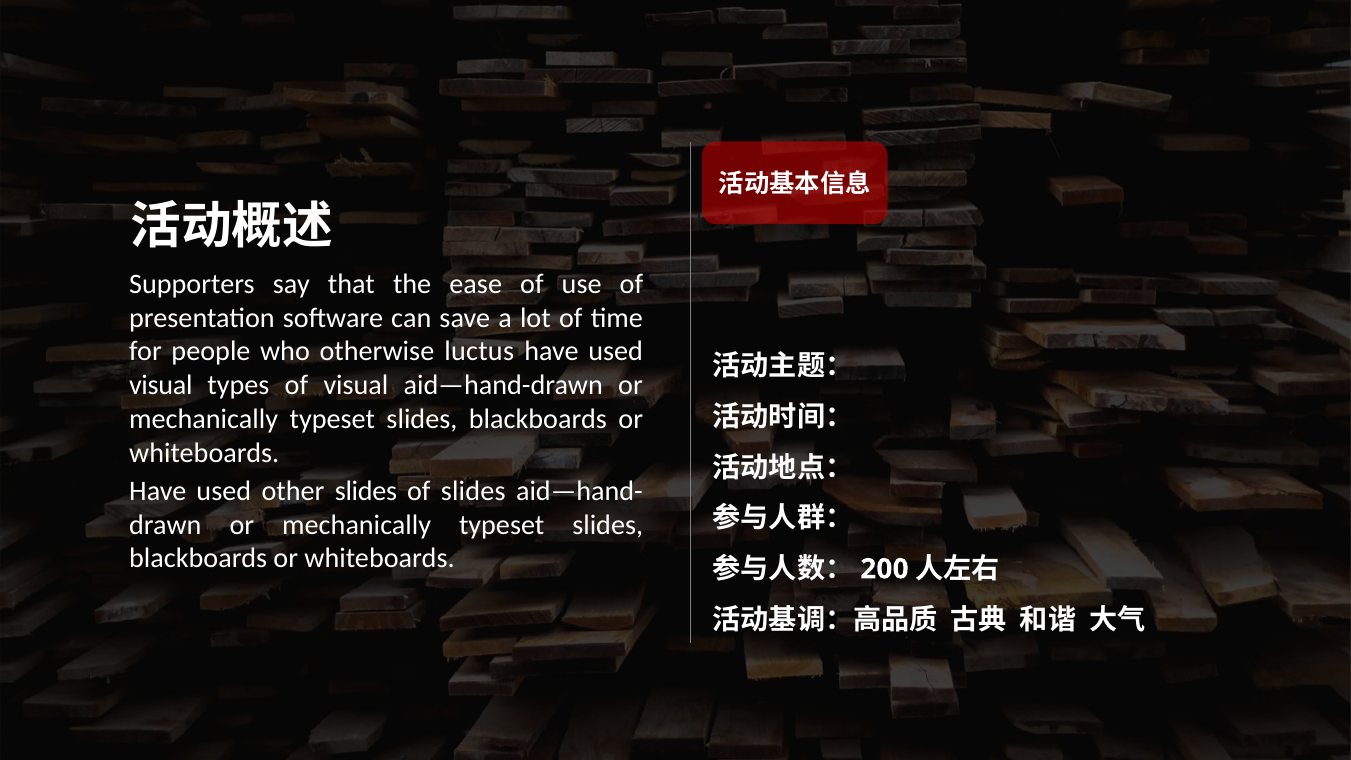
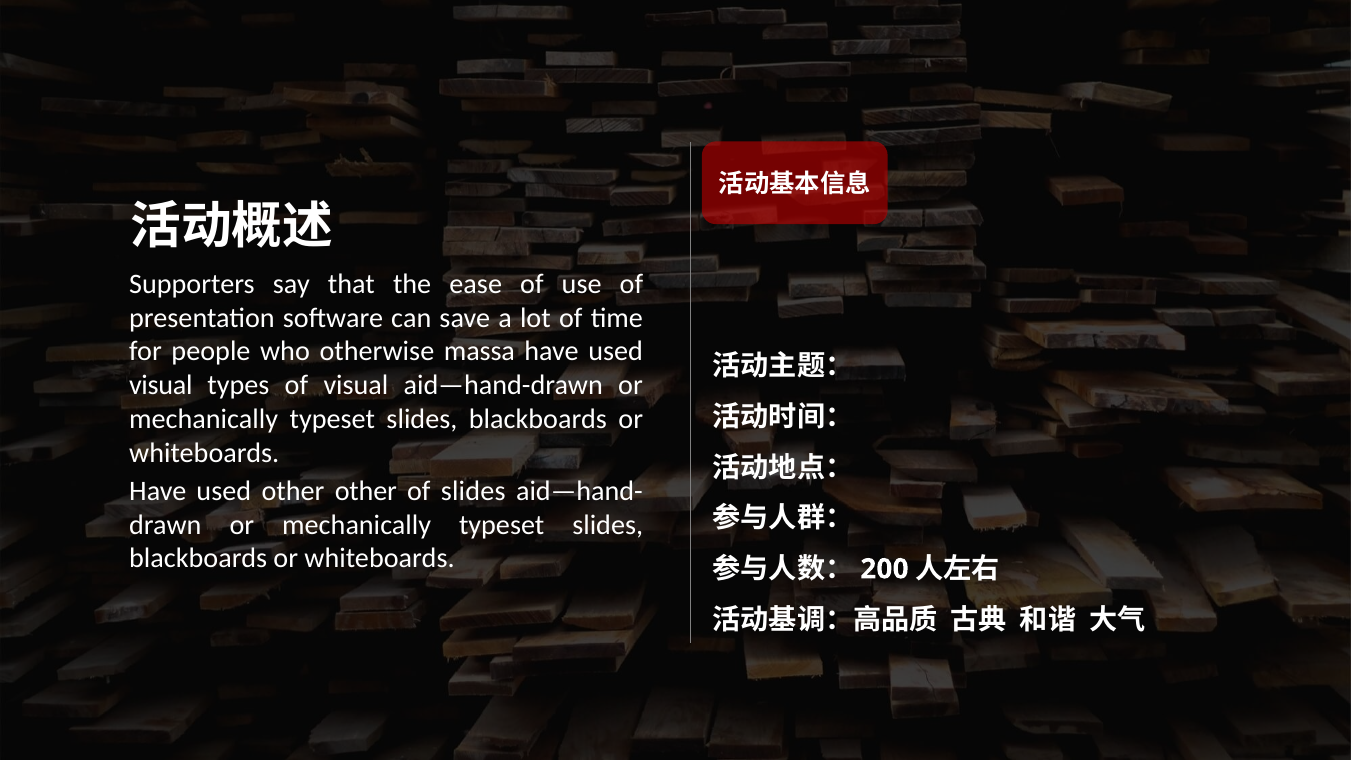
luctus: luctus -> massa (479, 352)
other slides: slides -> other (366, 491)
